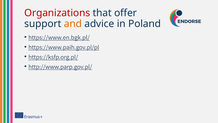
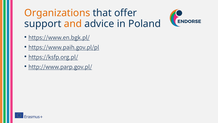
Organizations colour: red -> orange (57, 13)
